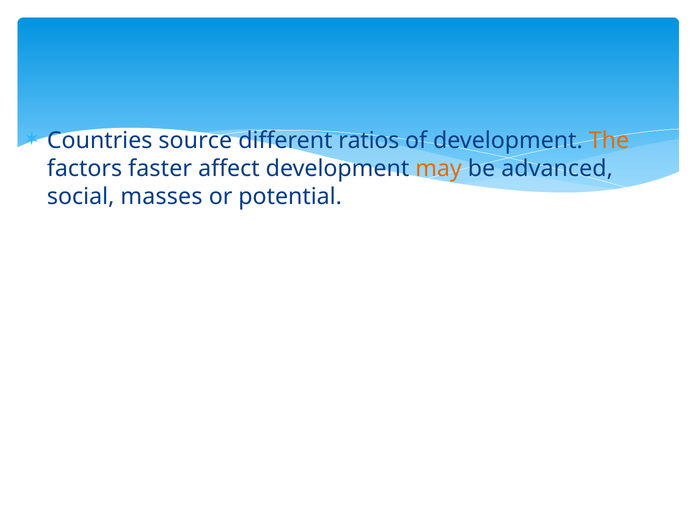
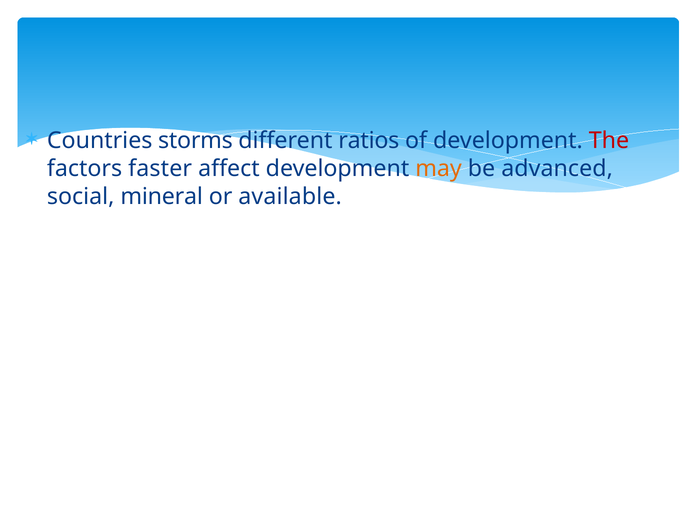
source: source -> storms (195, 141)
The colour: orange -> red (609, 141)
masses: masses -> mineral (162, 197)
potential: potential -> available (290, 197)
